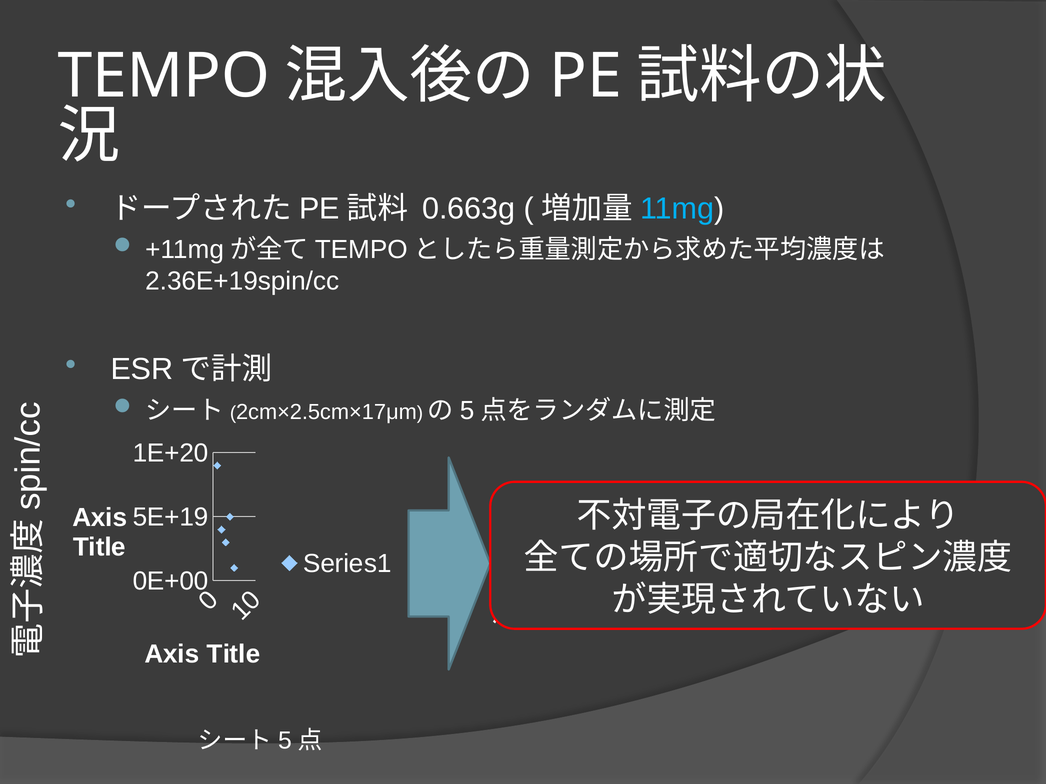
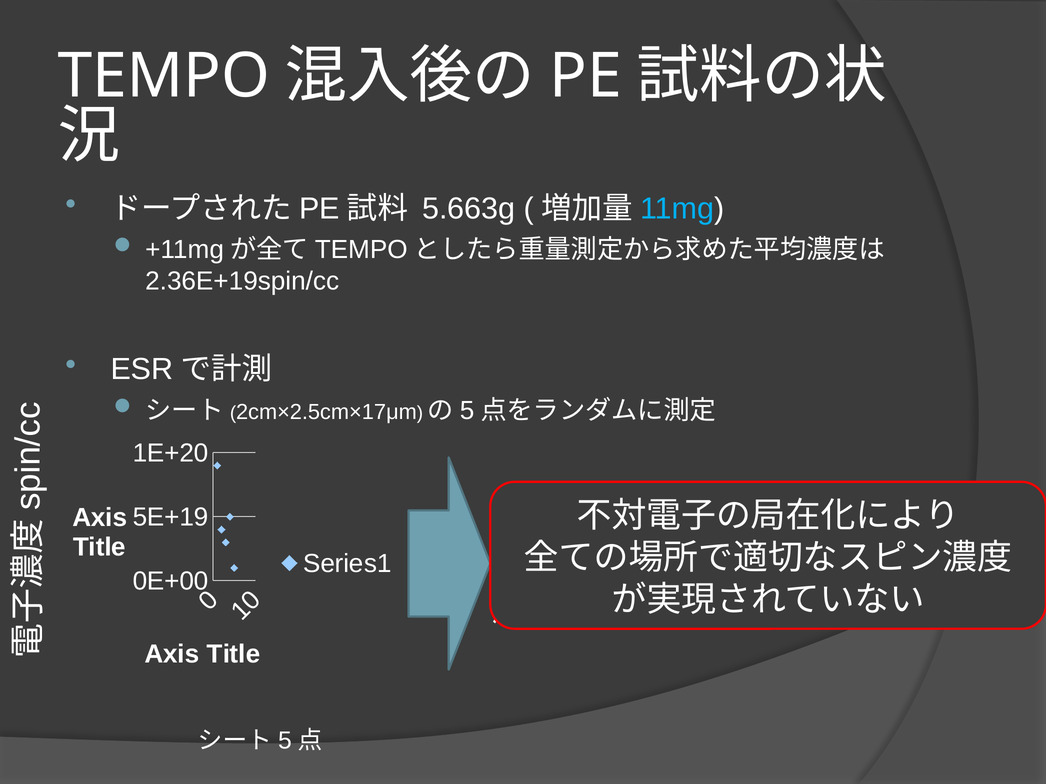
0.663g: 0.663g -> 5.663g (469, 209)
